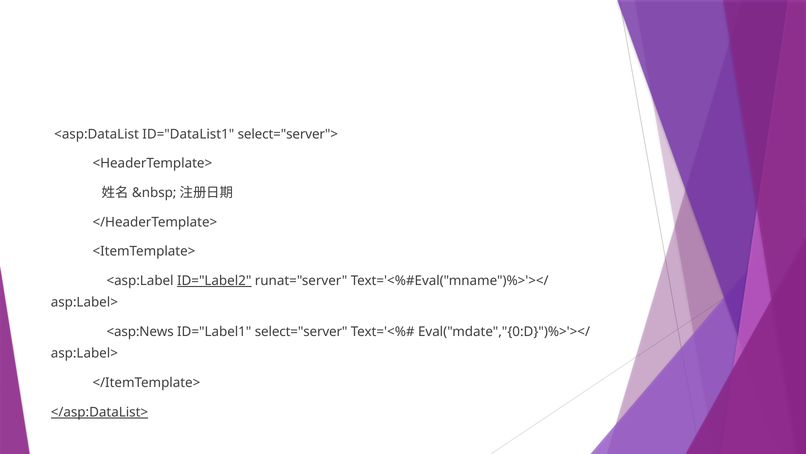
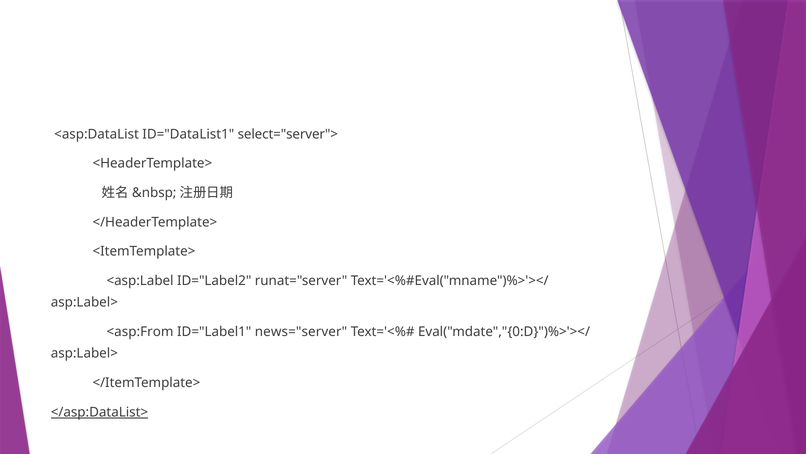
ID="Label2 underline: present -> none (214, 280)
<asp:News: <asp:News -> <asp:From (140, 331)
select="server: select="server -> news="server (301, 331)
